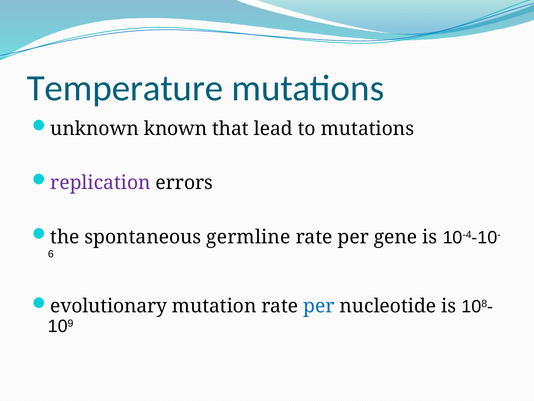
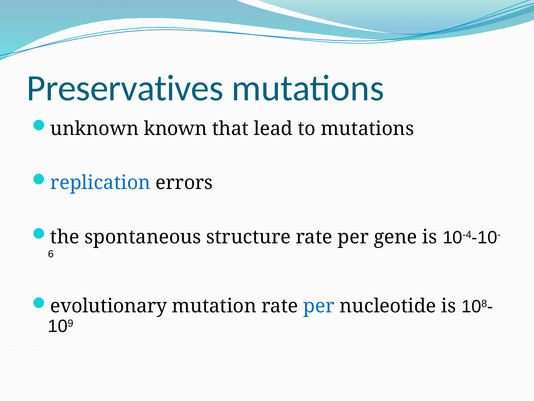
Temperature: Temperature -> Preservatives (125, 88)
replication colour: purple -> blue (100, 183)
germline: germline -> structure (249, 237)
